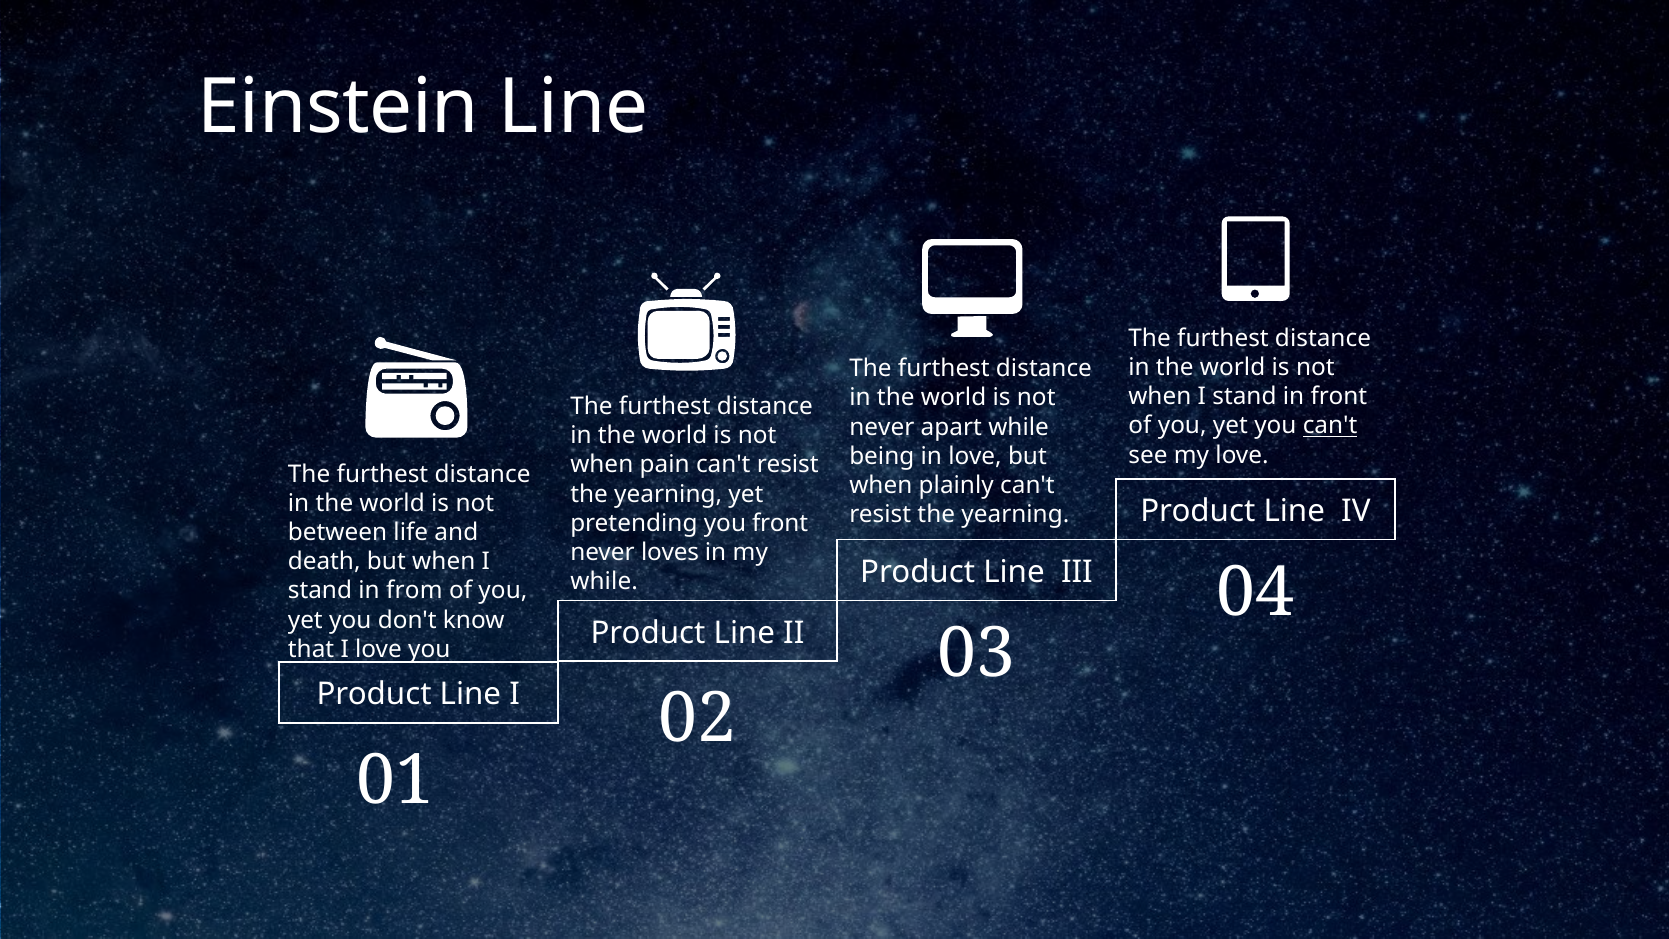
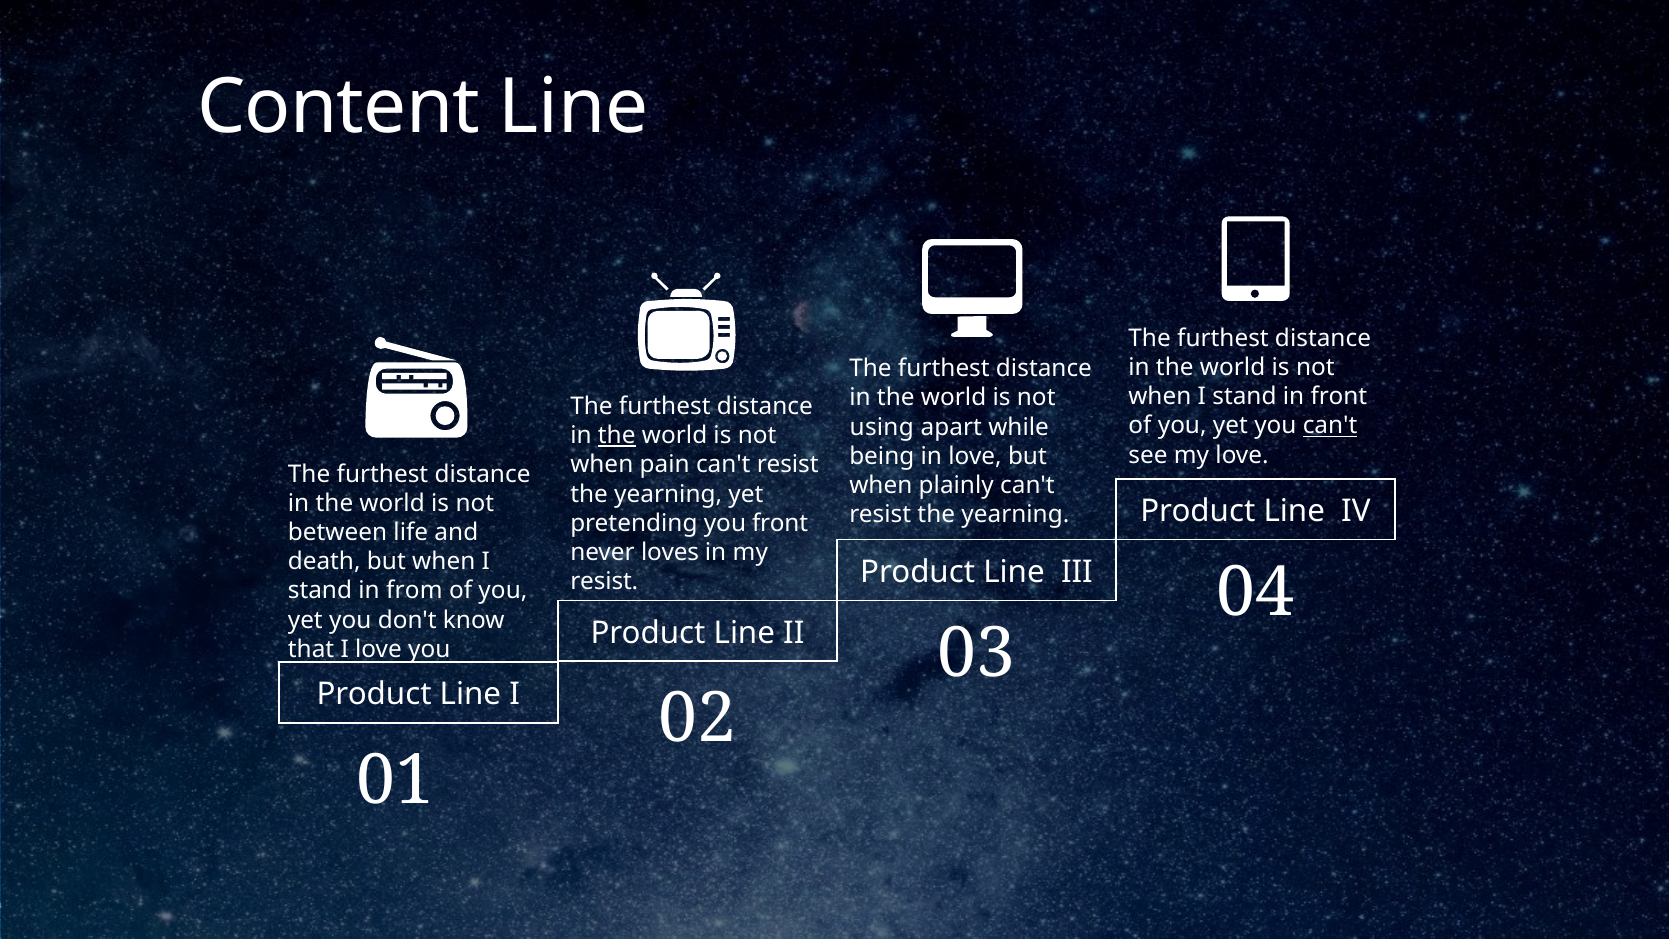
Einstein: Einstein -> Content (339, 107)
never: never -> using (882, 427)
the underline: none -> present (617, 436)
while: while -> resist (604, 582)
